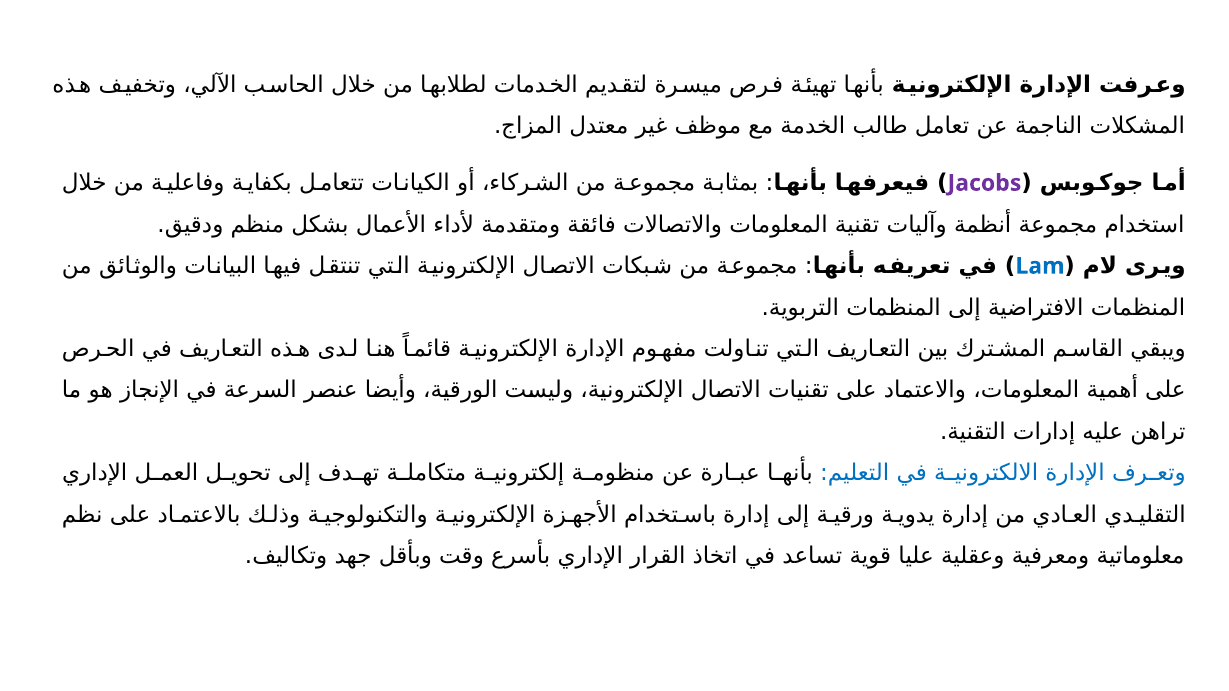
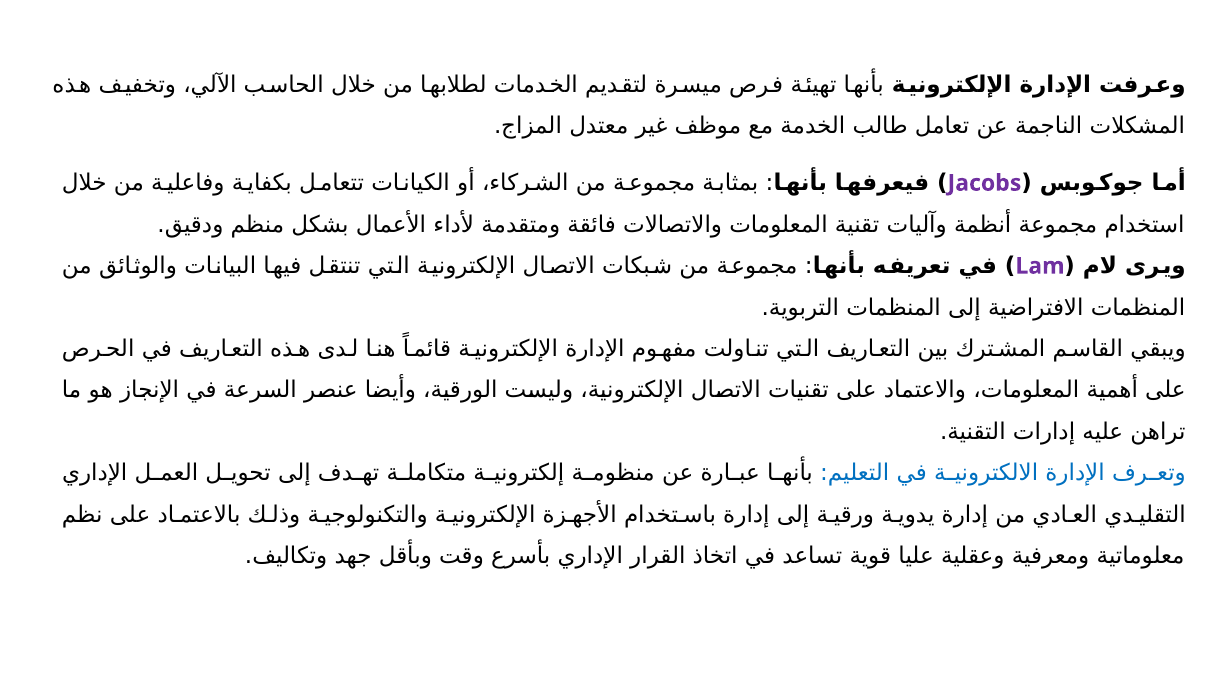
Lam colour: blue -> purple (1040, 266)
